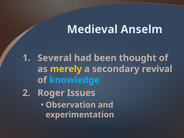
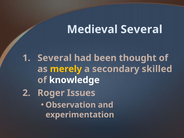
Medieval Anselm: Anselm -> Several (141, 29)
revival: revival -> skilled (157, 69)
knowledge colour: light blue -> white (74, 80)
